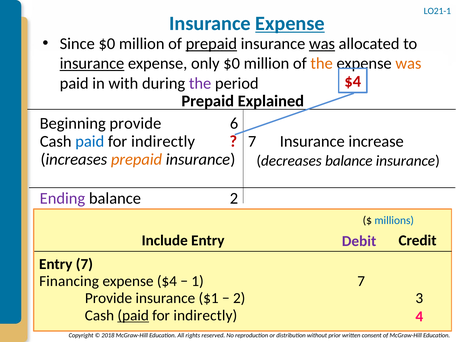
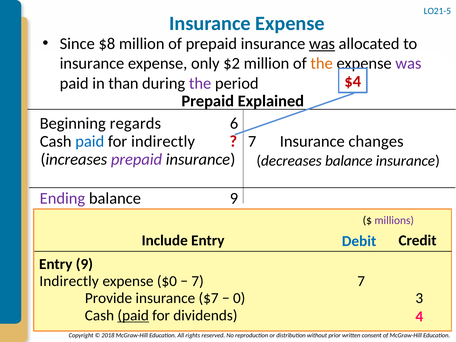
LO21-1: LO21-1 -> LO21-5 (437, 11)
Expense underline: present -> none (290, 24)
Since $0: $0 -> $8 (107, 44)
prepaid underline: present -> none (211, 44)
insurance underline: present -> none (92, 64)
only $0: $0 -> $2 (232, 64)
was colour: orange -> purple (408, 64)
with: with -> than (123, 83)
Beginning provide: provide -> regards (135, 123)
increase: increase -> changes (376, 141)
prepaid colour: orange -> purple (137, 159)
balance 2: 2 -> 9 (234, 198)
millions colour: blue -> purple (394, 221)
Debit colour: purple -> blue (359, 241)
Entry 7: 7 -> 9 (84, 264)
Financing: Financing -> Indirectly (69, 281)
expense $4: $4 -> $0 (167, 281)
1: 1 -> 7 (198, 281)
$1: $1 -> $7 (209, 298)
2: 2 -> 0 (239, 298)
indirectly: indirectly -> dividends (205, 315)
